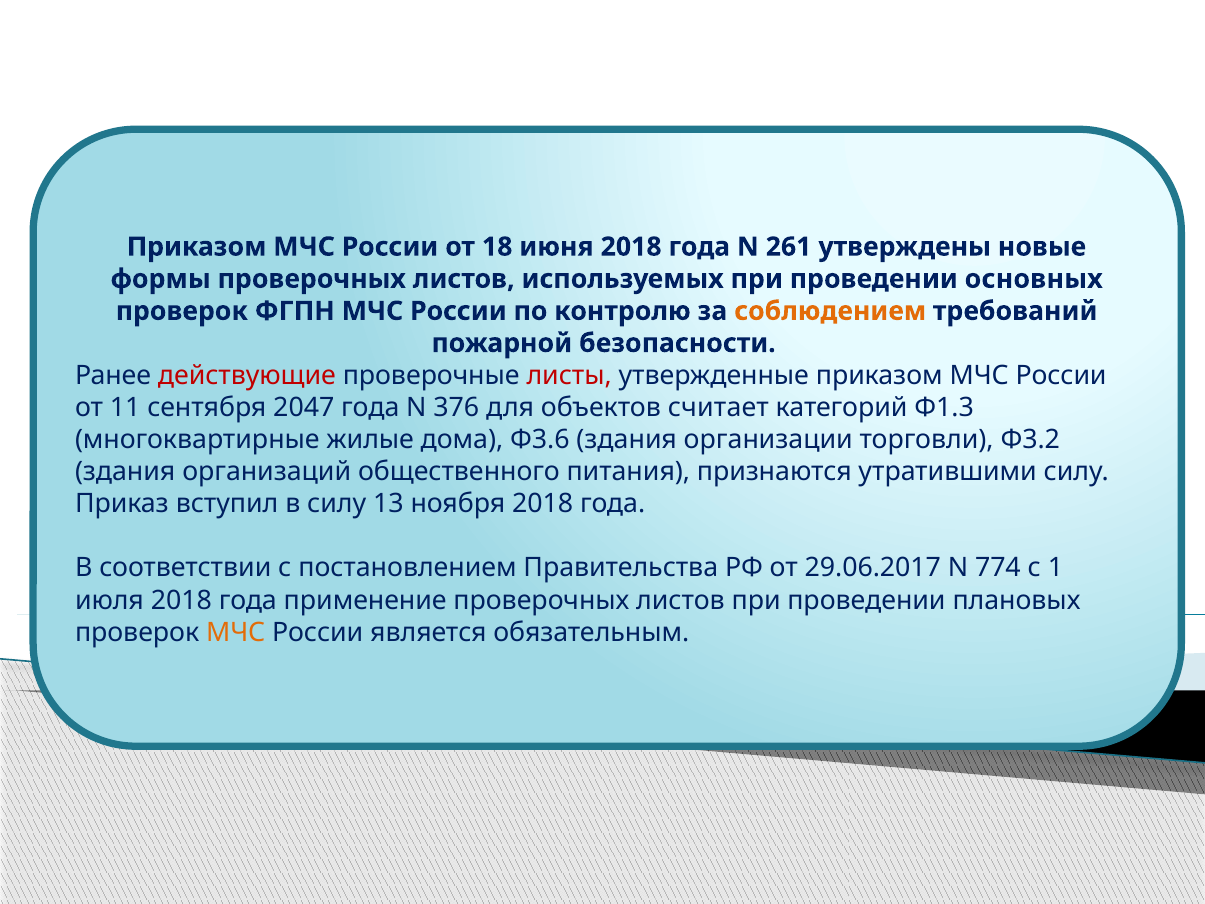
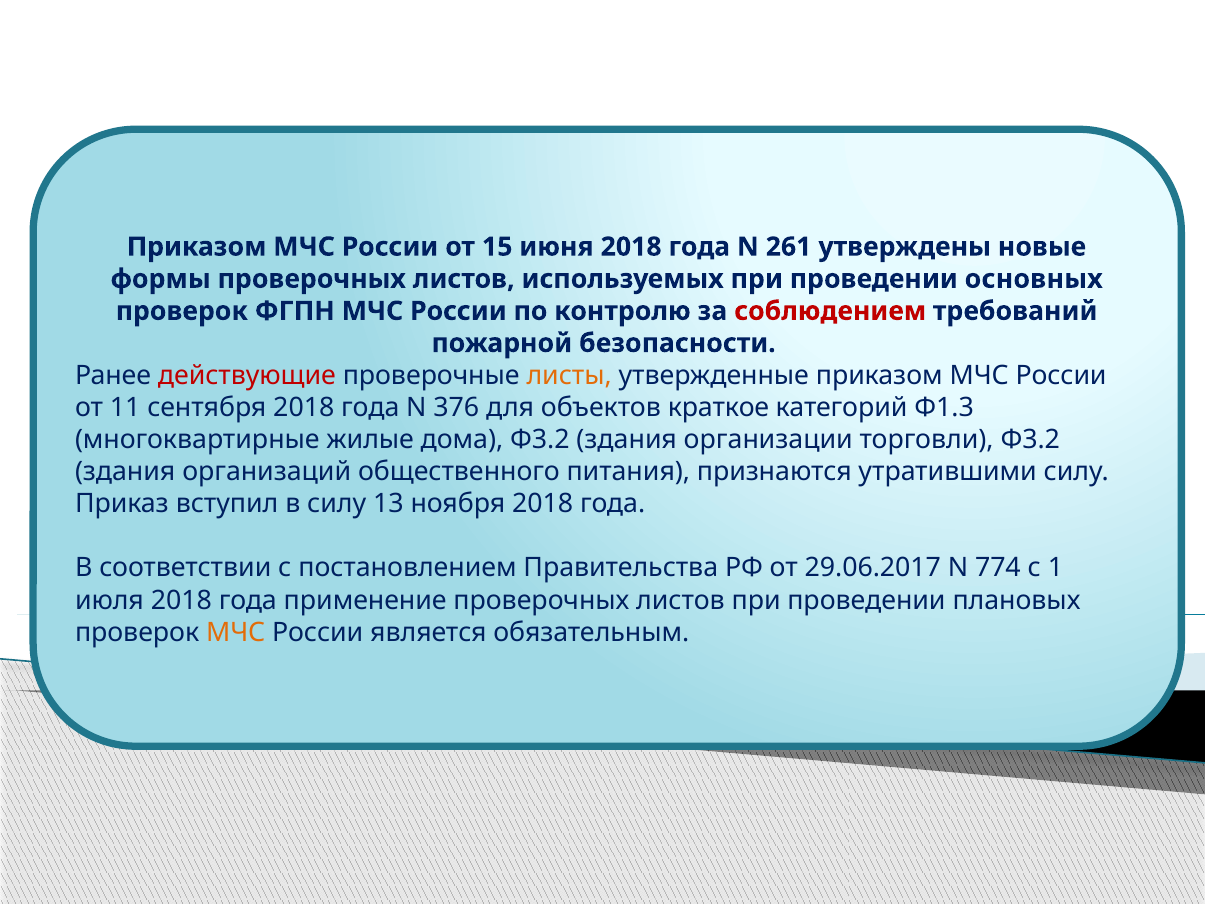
18: 18 -> 15 (497, 247)
соблюдением colour: orange -> red (830, 311)
листы colour: red -> orange (569, 375)
сентября 2047: 2047 -> 2018 (304, 407)
считает: считает -> краткое (719, 407)
дома Ф3.6: Ф3.6 -> Ф3.2 (540, 439)
